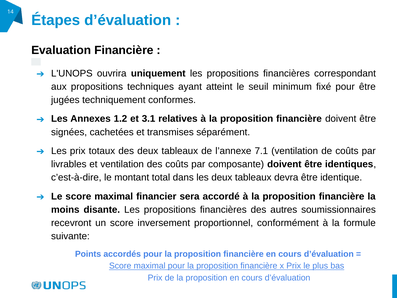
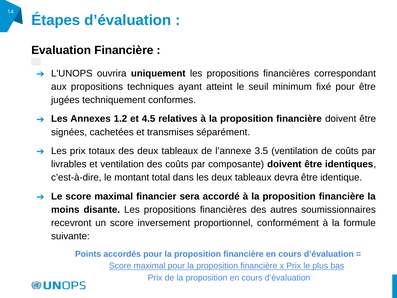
3.1: 3.1 -> 4.5 (149, 119)
7.1: 7.1 -> 3.5 (261, 151)
